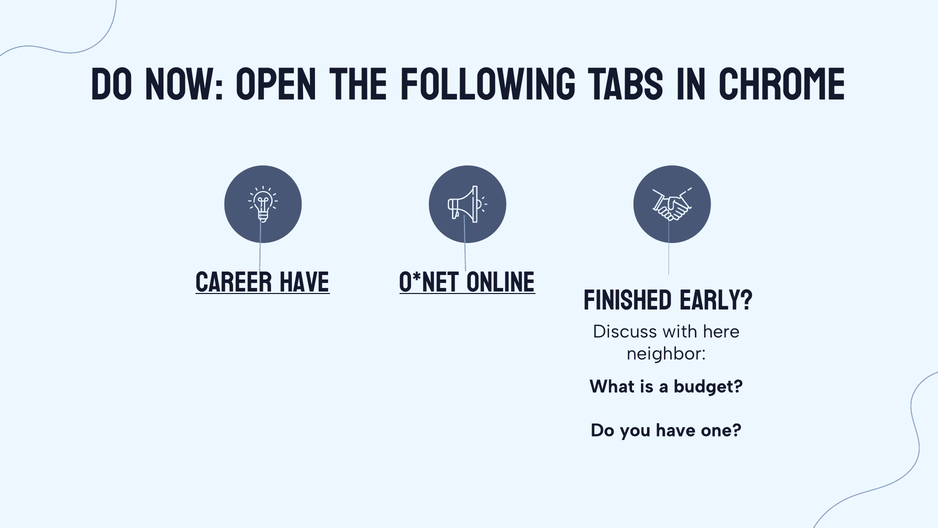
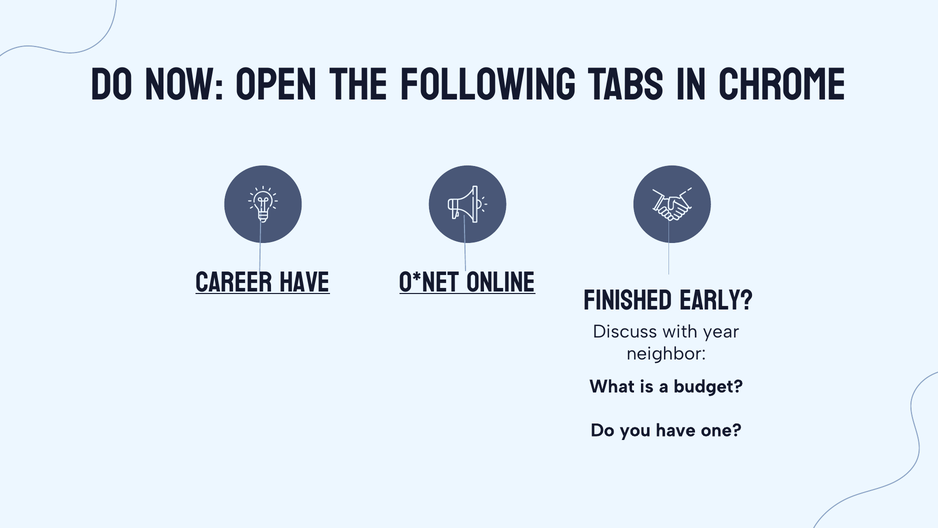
here: here -> year (721, 331)
